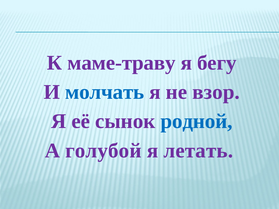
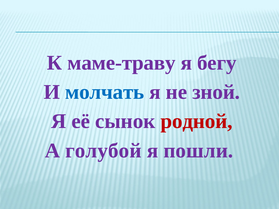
взор: взор -> зной (216, 92)
родной colour: blue -> red (197, 121)
летать: летать -> пошли (198, 151)
